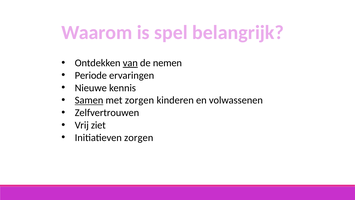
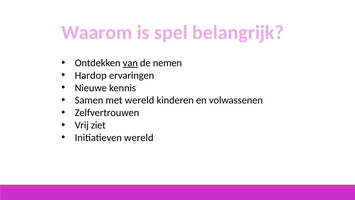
Periode: Periode -> Hardop (91, 75)
Samen underline: present -> none (89, 100)
met zorgen: zorgen -> wereld (140, 100)
Initiatieven zorgen: zorgen -> wereld (139, 137)
